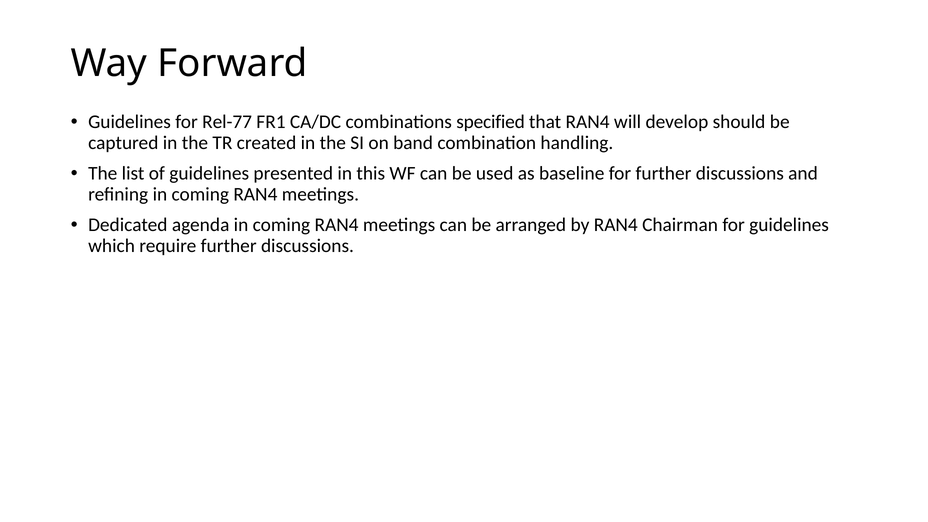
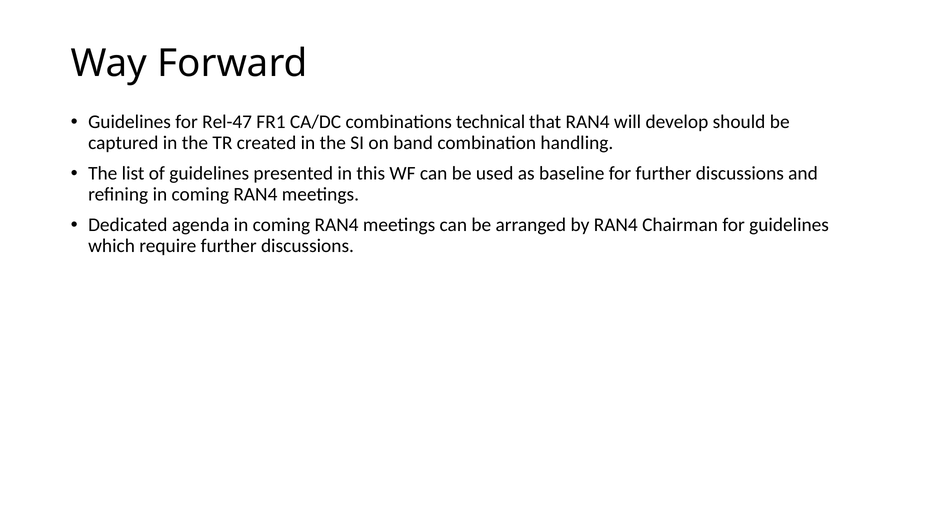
Rel-77: Rel-77 -> Rel-47 (227, 122)
specified: specified -> technical (491, 122)
